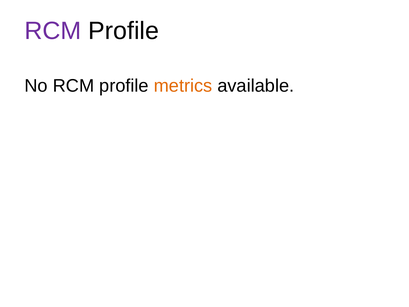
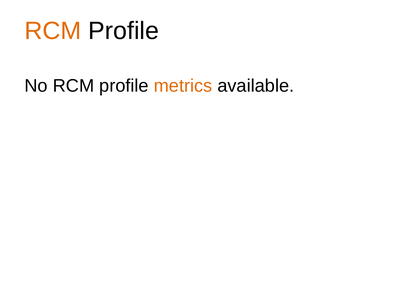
RCM colour: purple -> orange (53, 31)
